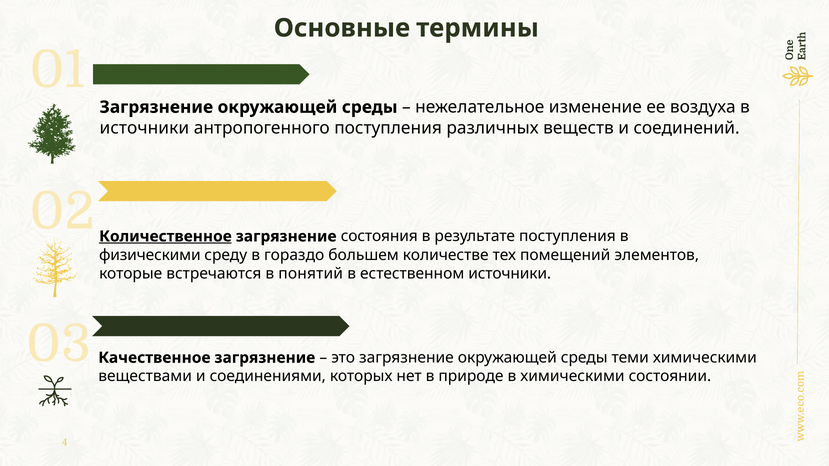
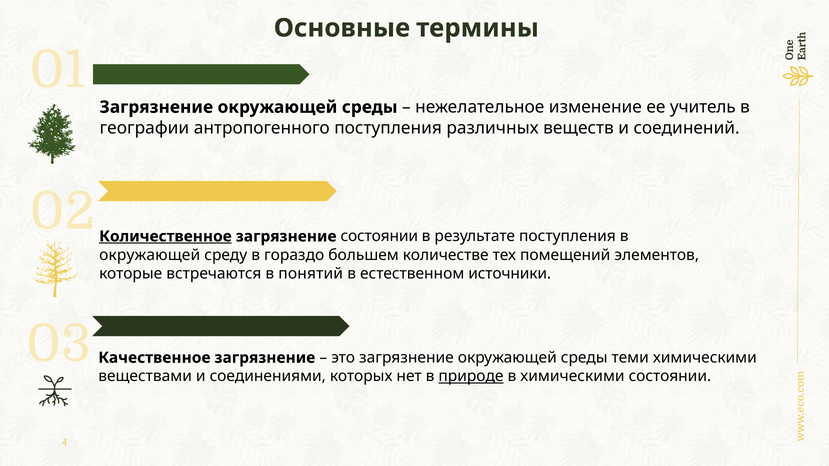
воздуха: воздуха -> учитель (703, 107)
источники: источники -> географии (144, 128)
загрязнение состояния: состояния -> состоянии (379, 237)
физическими: физическими -> окружающей (150, 255)
природе underline: none -> present (471, 377)
